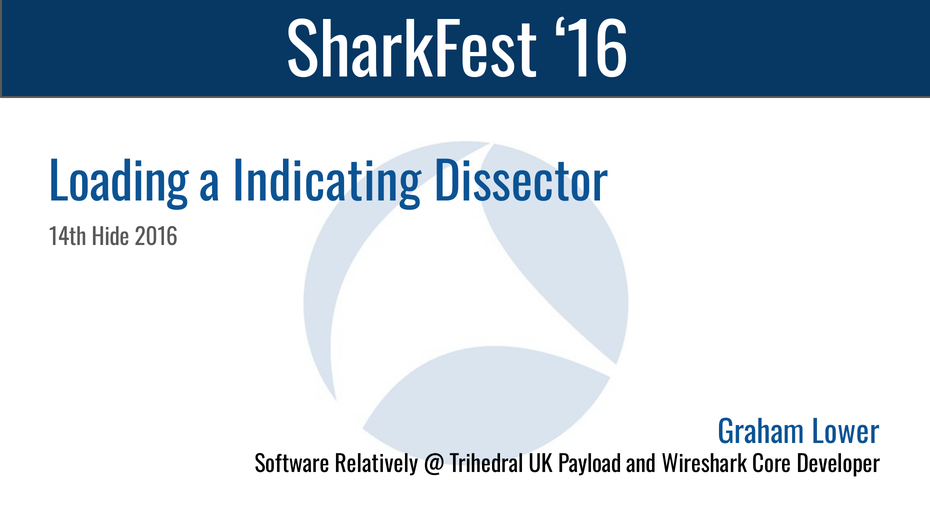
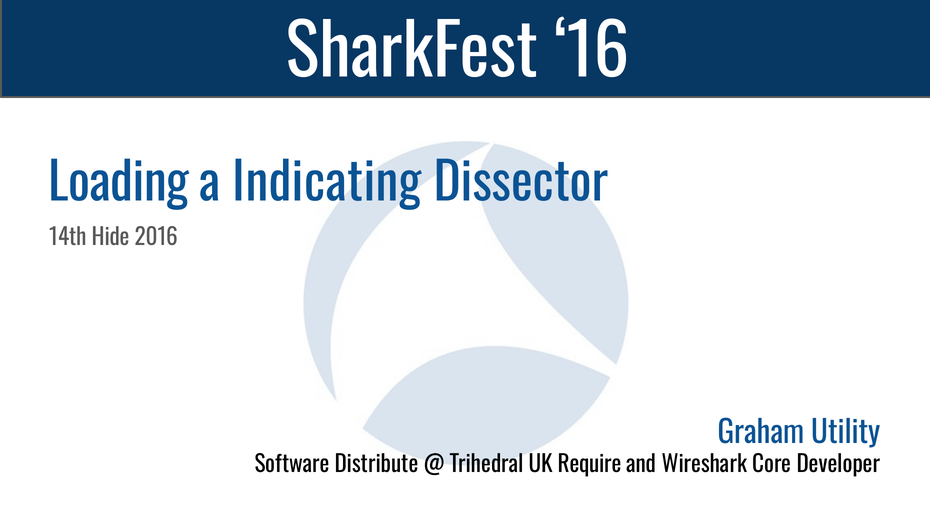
Lower: Lower -> Utility (846, 433)
Relatively: Relatively -> Distribute (377, 465)
Payload: Payload -> Require (590, 465)
